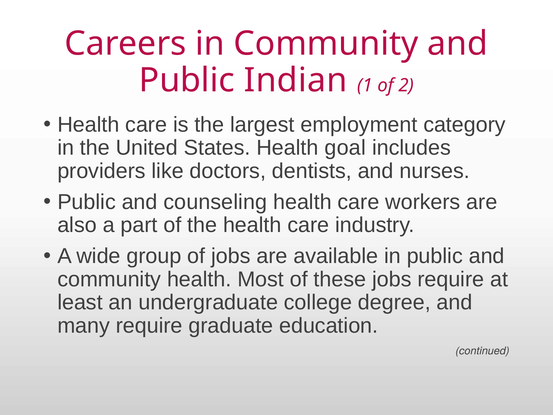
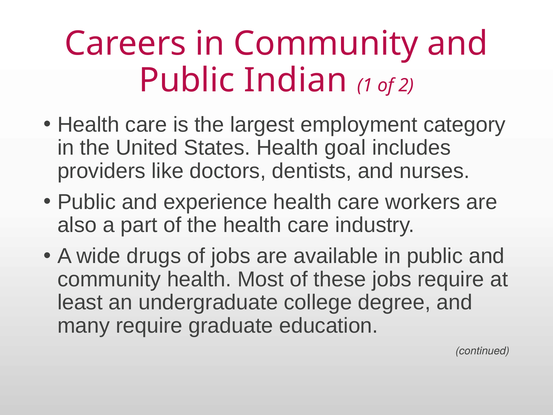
counseling: counseling -> experience (215, 202)
group: group -> drugs (154, 256)
